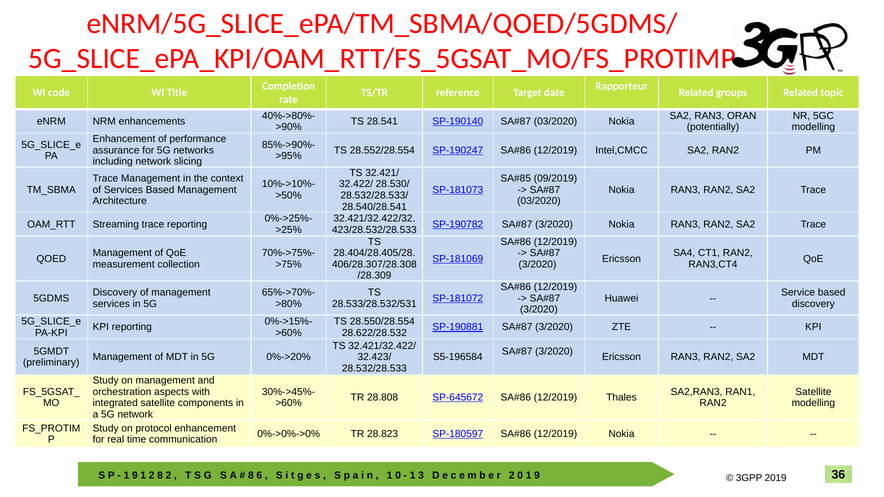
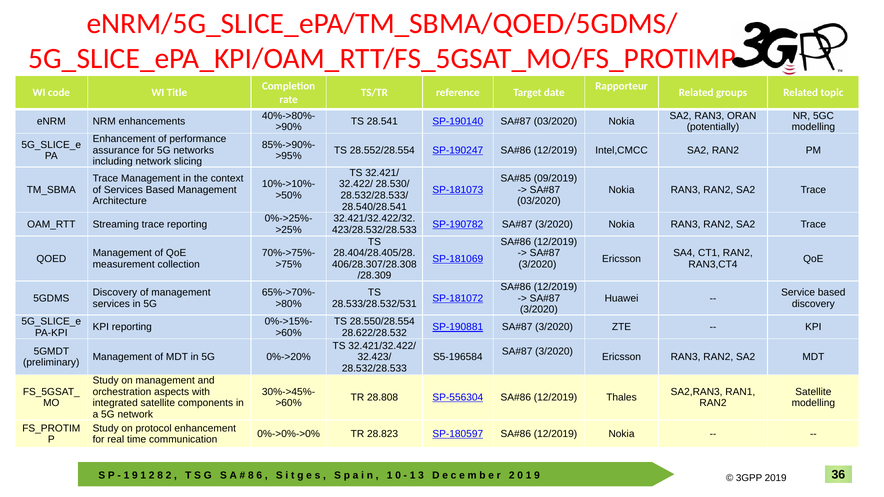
SP-645672: SP-645672 -> SP-556304 (458, 398)
